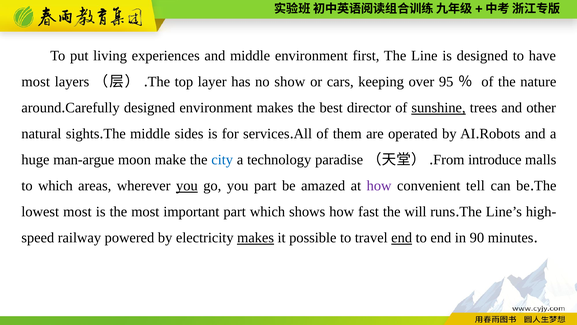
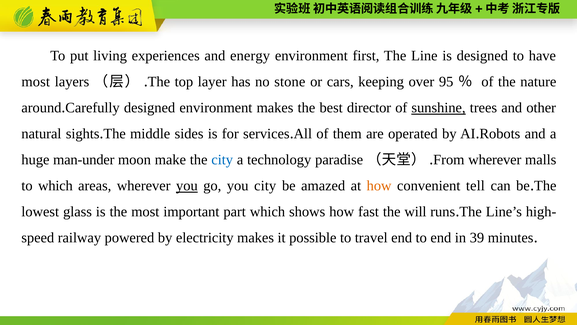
and middle: middle -> energy (250, 56)
show: show -> stone (290, 82)
man-argue: man-argue -> man-under (84, 160)
introduce: introduce -> wherever (495, 160)
you part: part -> city (265, 186)
how colour: purple -> orange (379, 186)
lowest most: most -> glass (77, 212)
makes underline: present -> none (256, 238)
end underline: present -> none (402, 238)
90: 90 -> 39 (477, 238)
